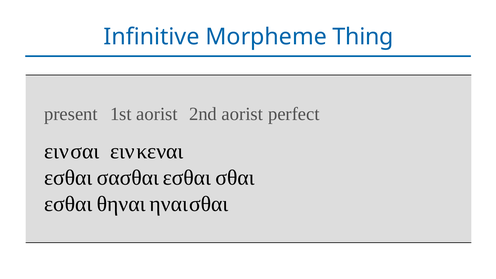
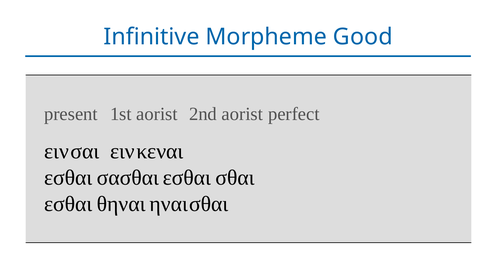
Thing: Thing -> Good (363, 37)
